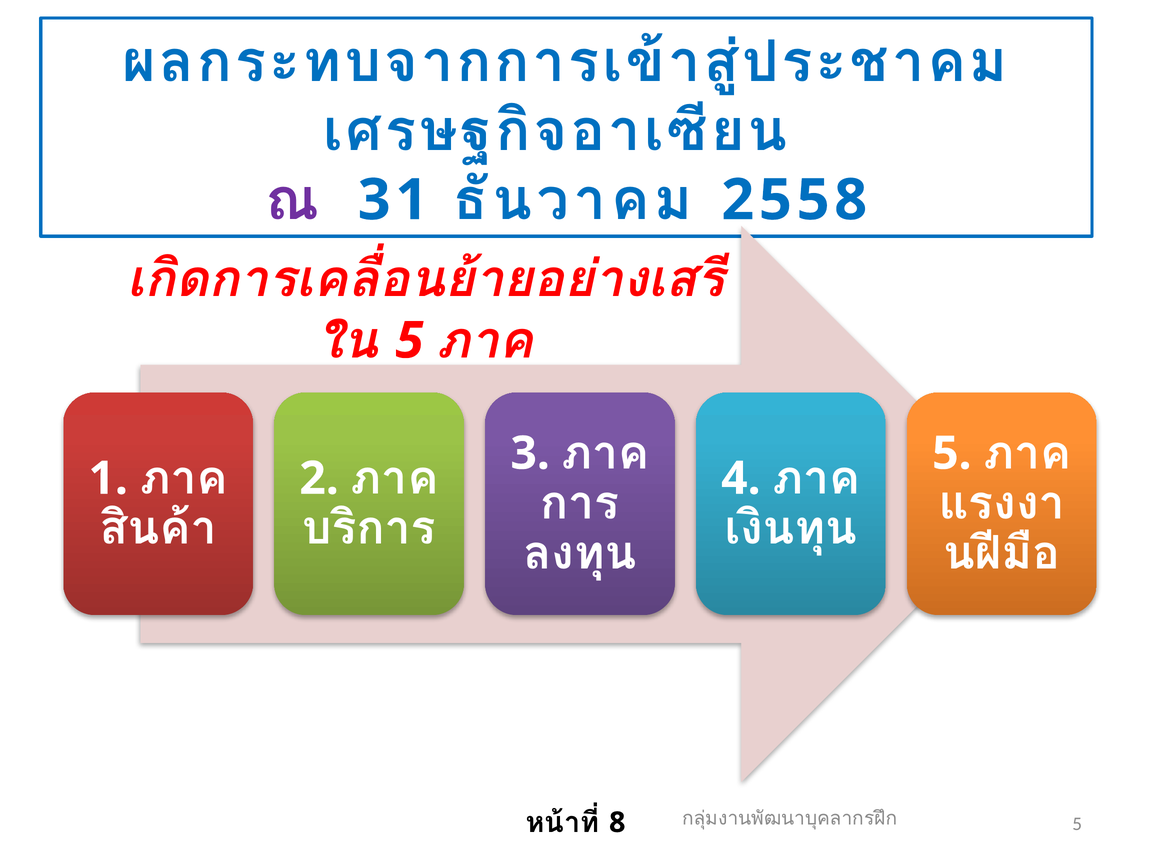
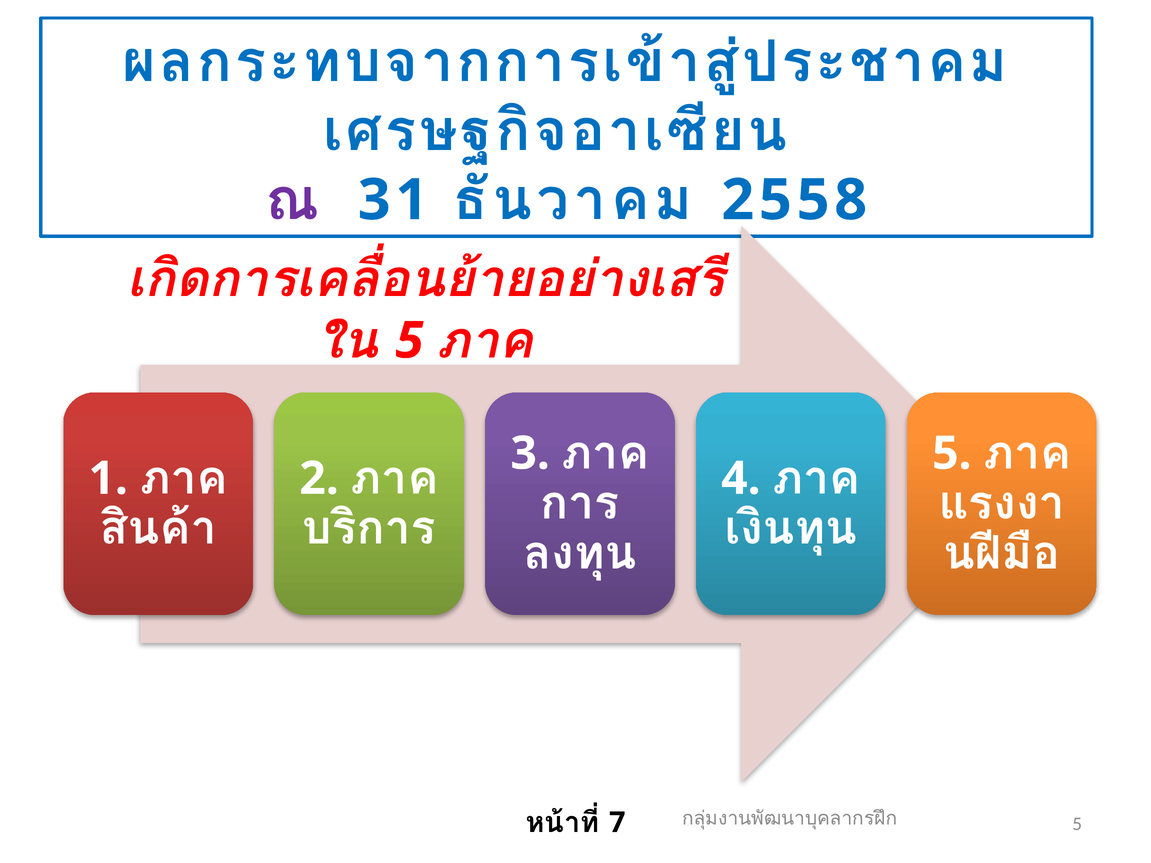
8: 8 -> 7 (617, 823)
